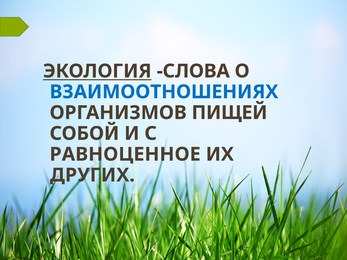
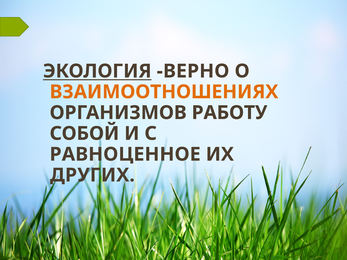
СЛОВА: СЛОВА -> ВЕРНО (193, 71)
ВЗАИМООТНОШЕНИЯХ colour: blue -> orange (164, 92)
ПИЩЕЙ: ПИЩЕЙ -> РАБОТУ (229, 113)
